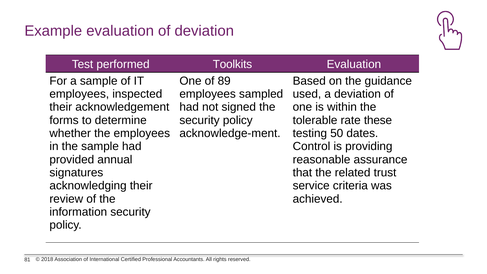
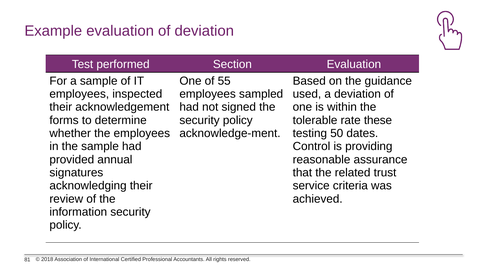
Toolkits: Toolkits -> Section (232, 64)
89: 89 -> 55 (224, 81)
